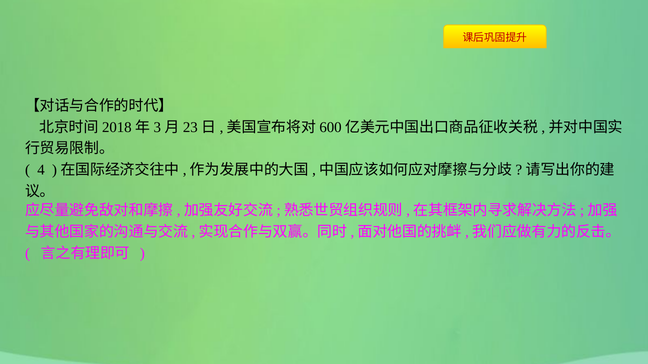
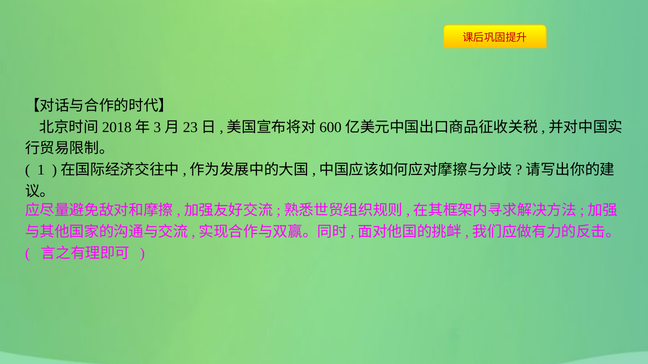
4: 4 -> 1 (41, 170)
